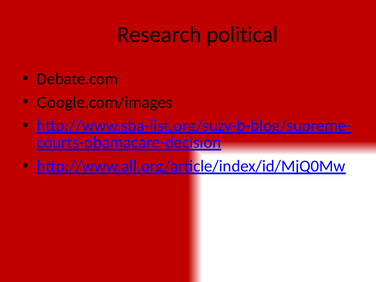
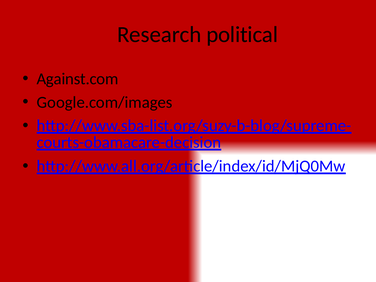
Debate.com: Debate.com -> Against.com (77, 79)
